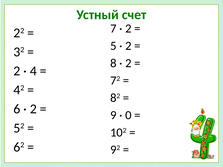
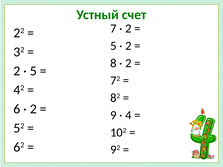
4: 4 -> 5 (33, 71)
0: 0 -> 4 (128, 115)
